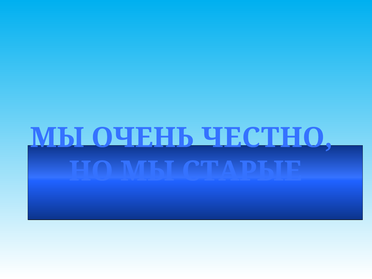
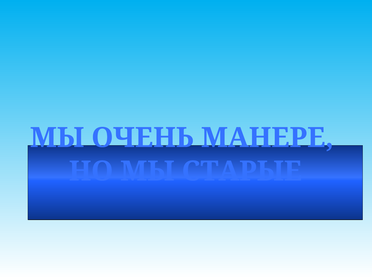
ЧЕСТНО: ЧЕСТНО -> МАНЕРЕ (267, 138)
